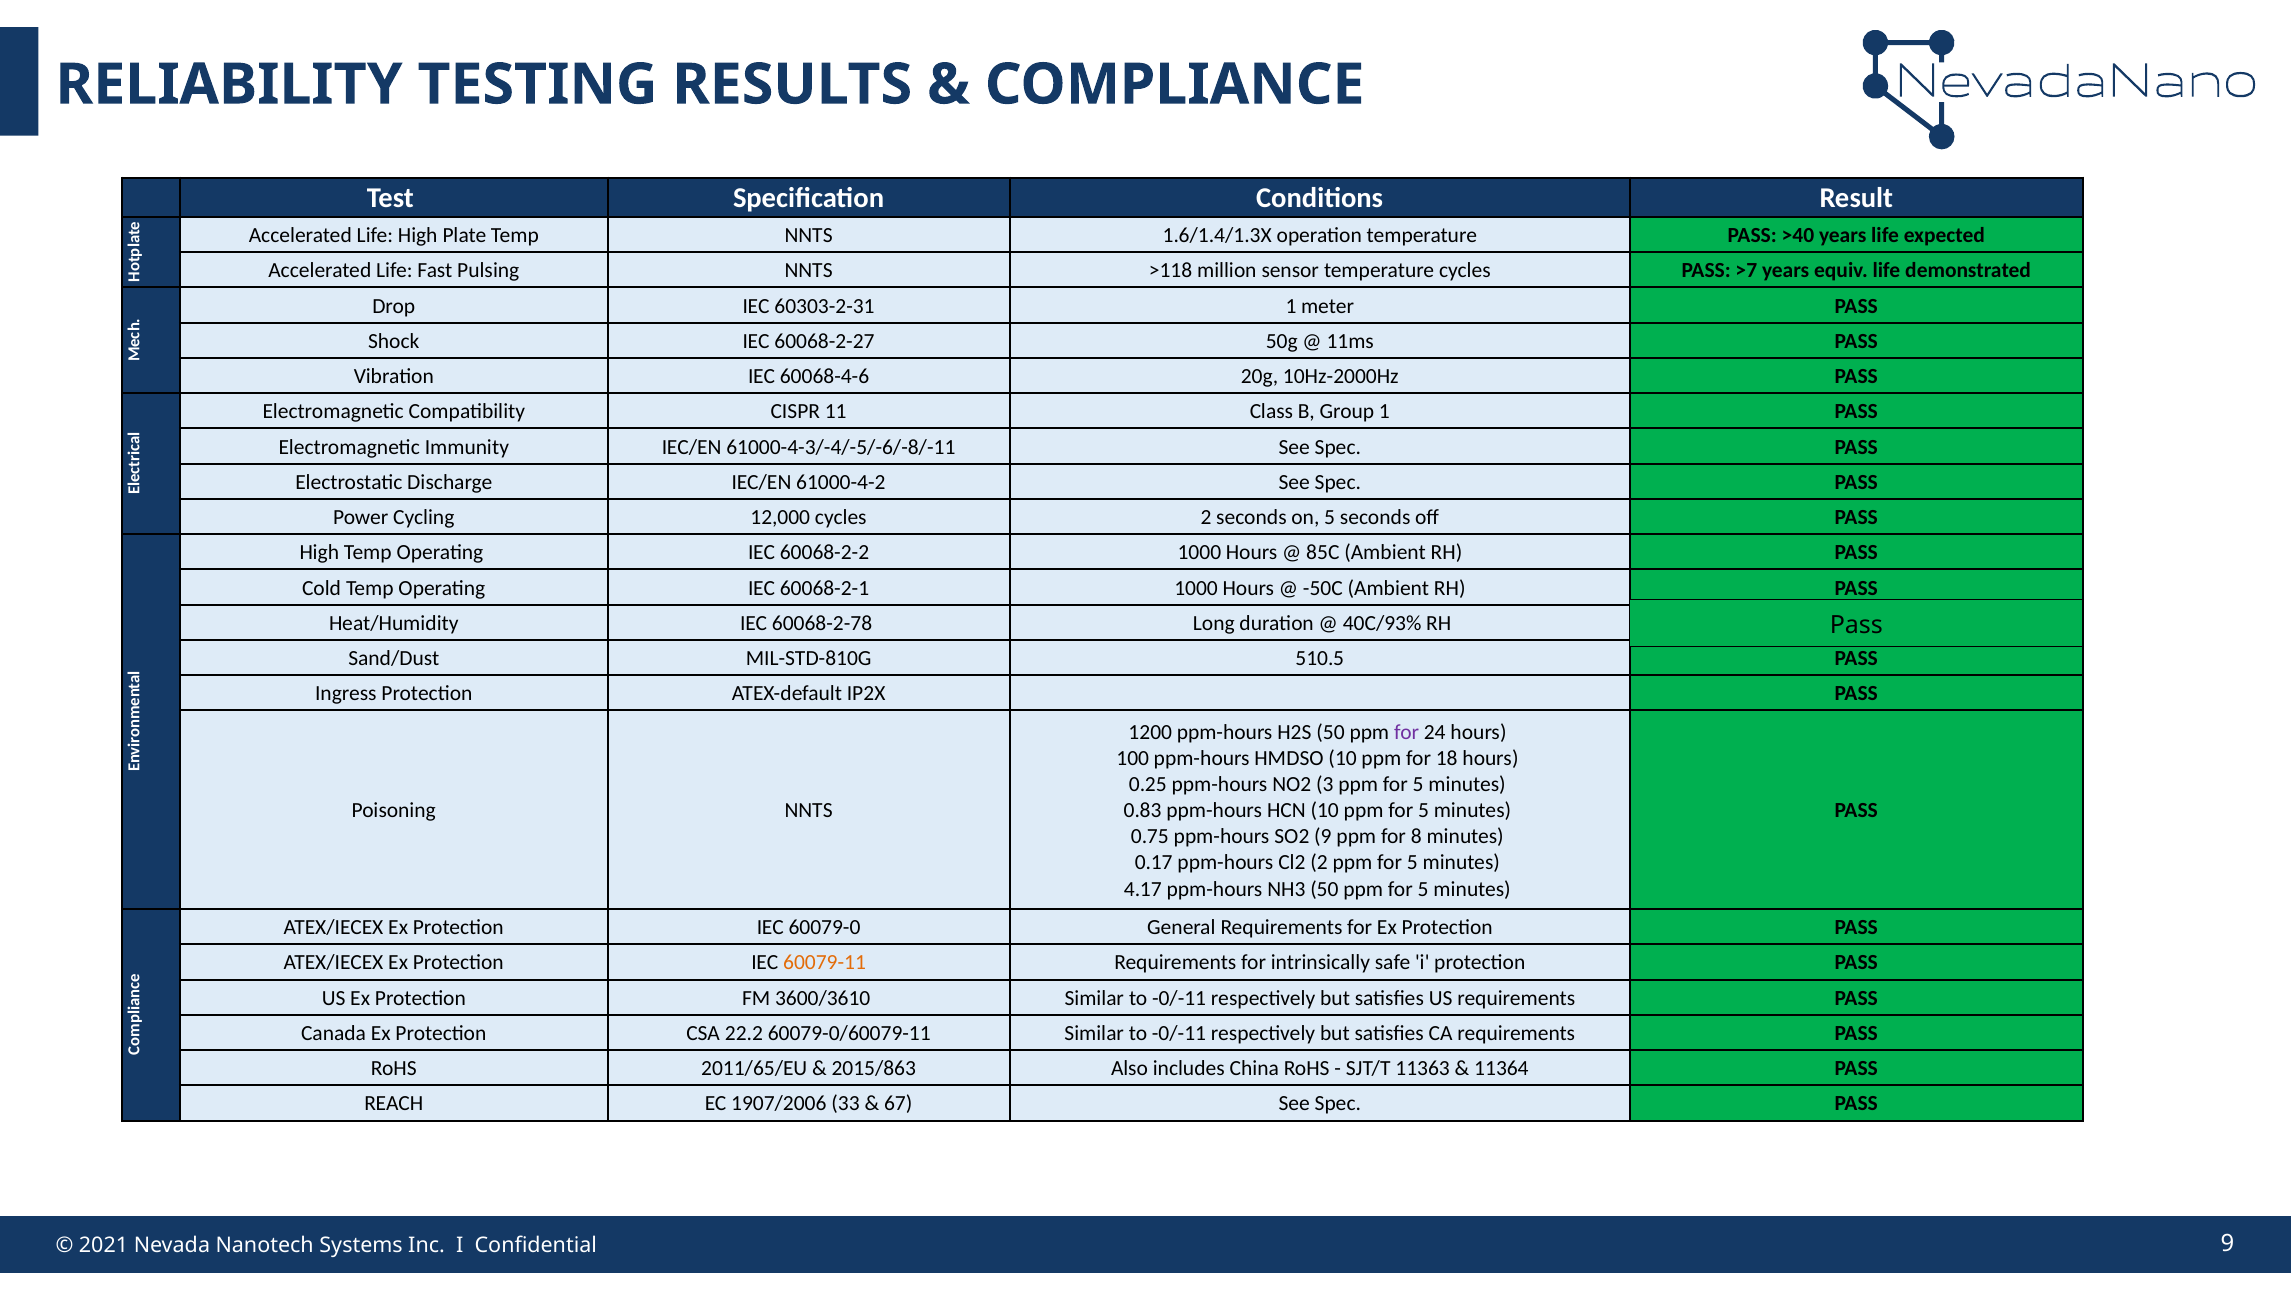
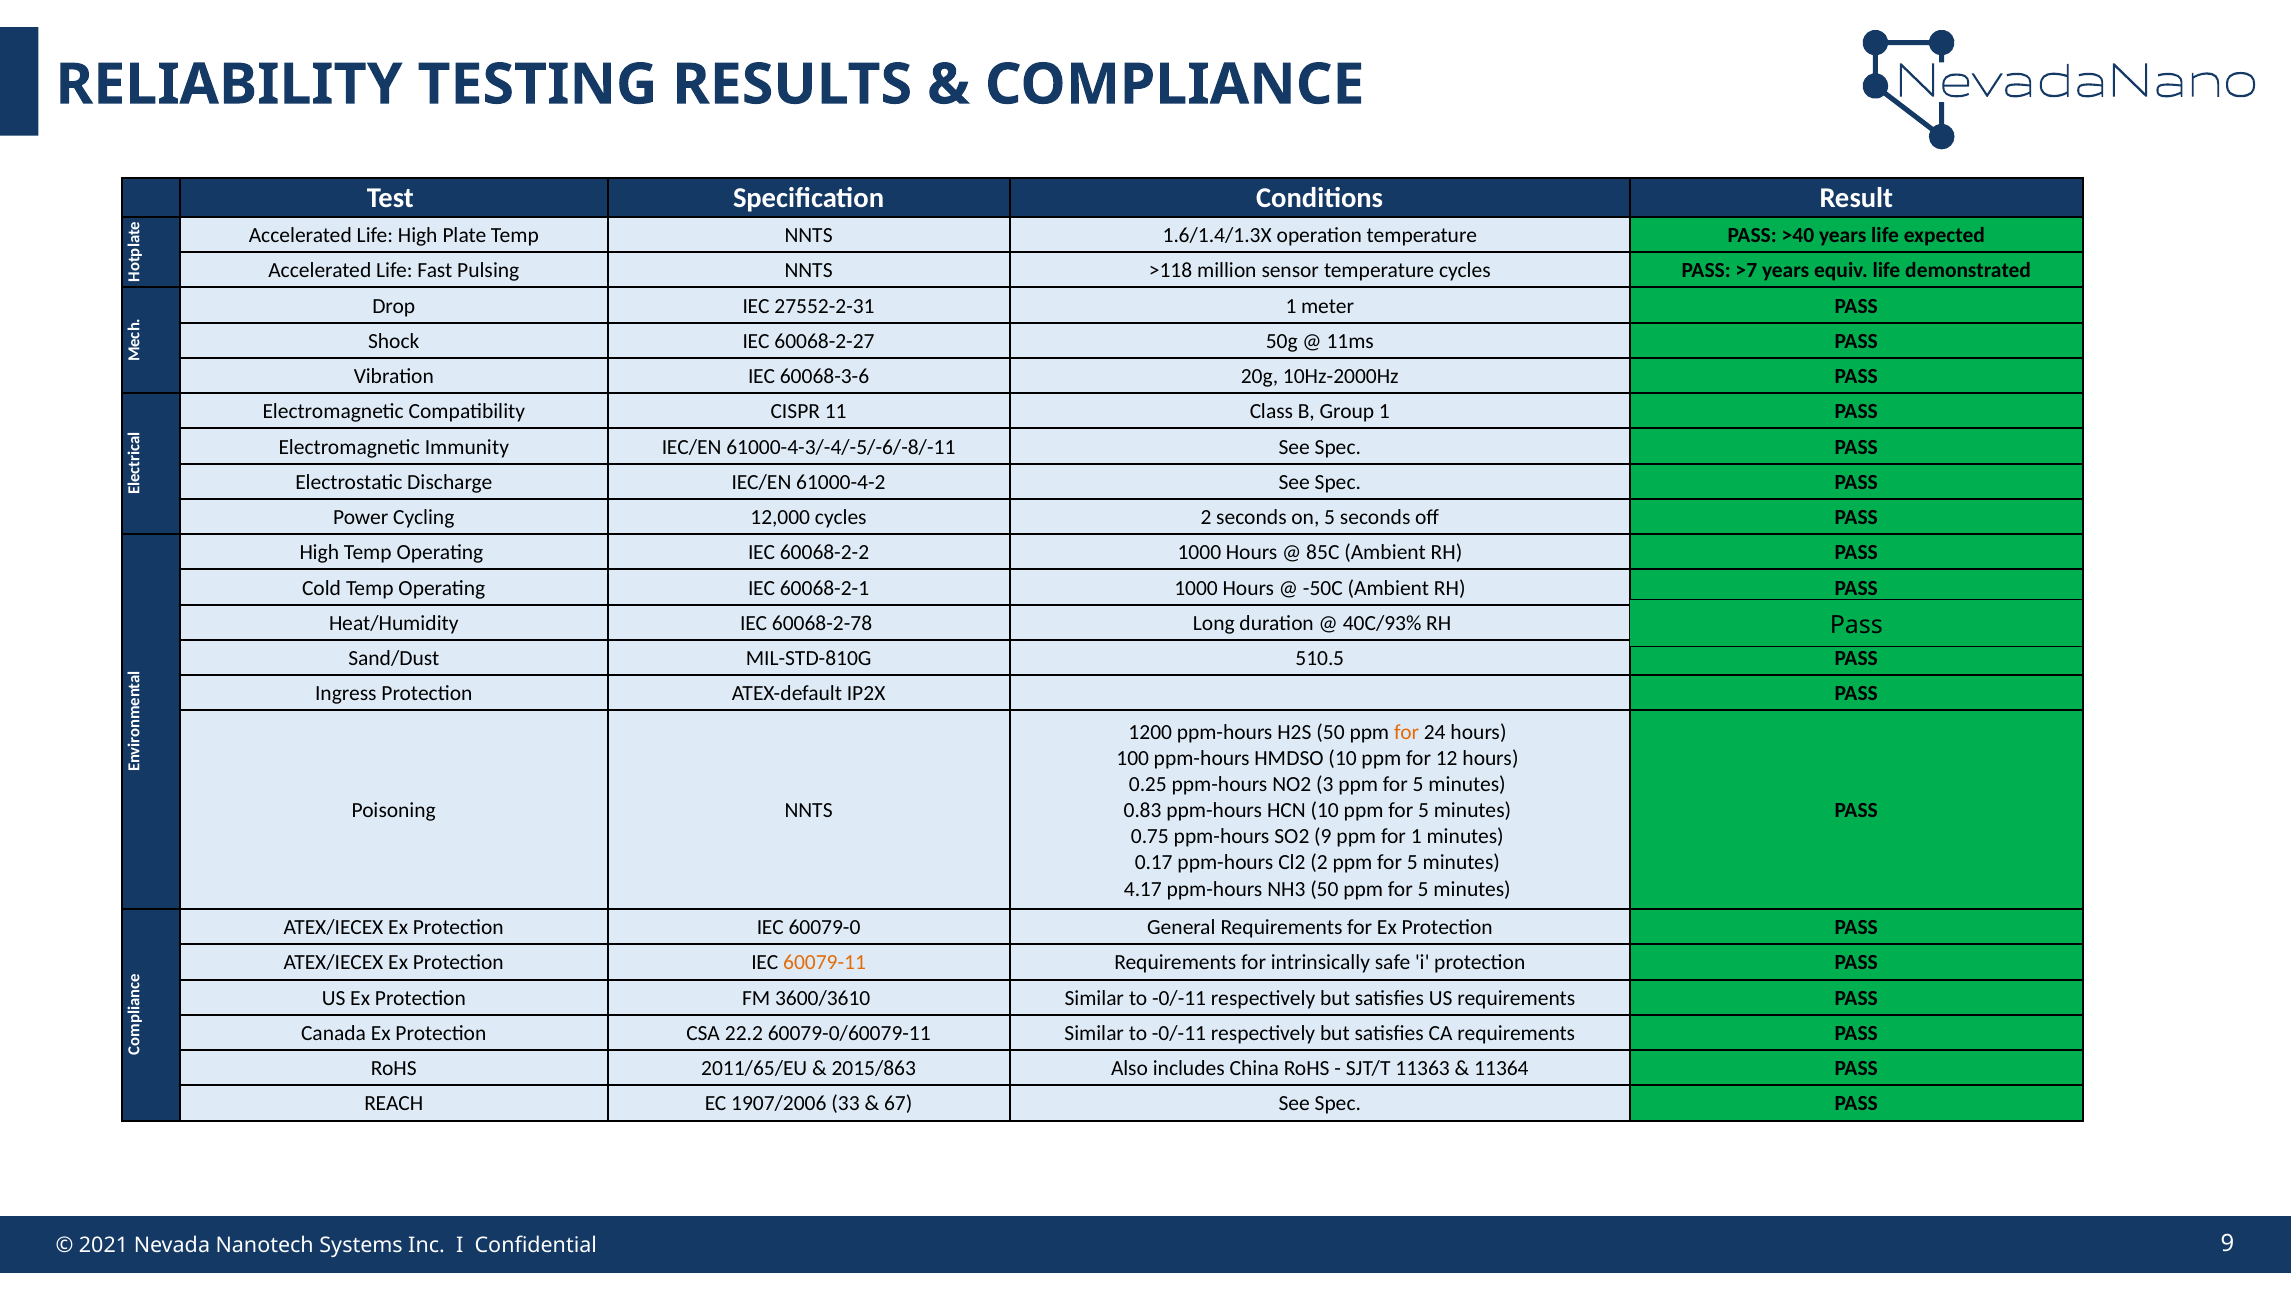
60303-2-31: 60303-2-31 -> 27552-2-31 (824, 306)
60068-4-6: 60068-4-6 -> 60068-3-6 (825, 376)
for colour: purple -> orange (1407, 732)
18: 18 -> 12 (1447, 758)
for 8: 8 -> 1 (1416, 837)
